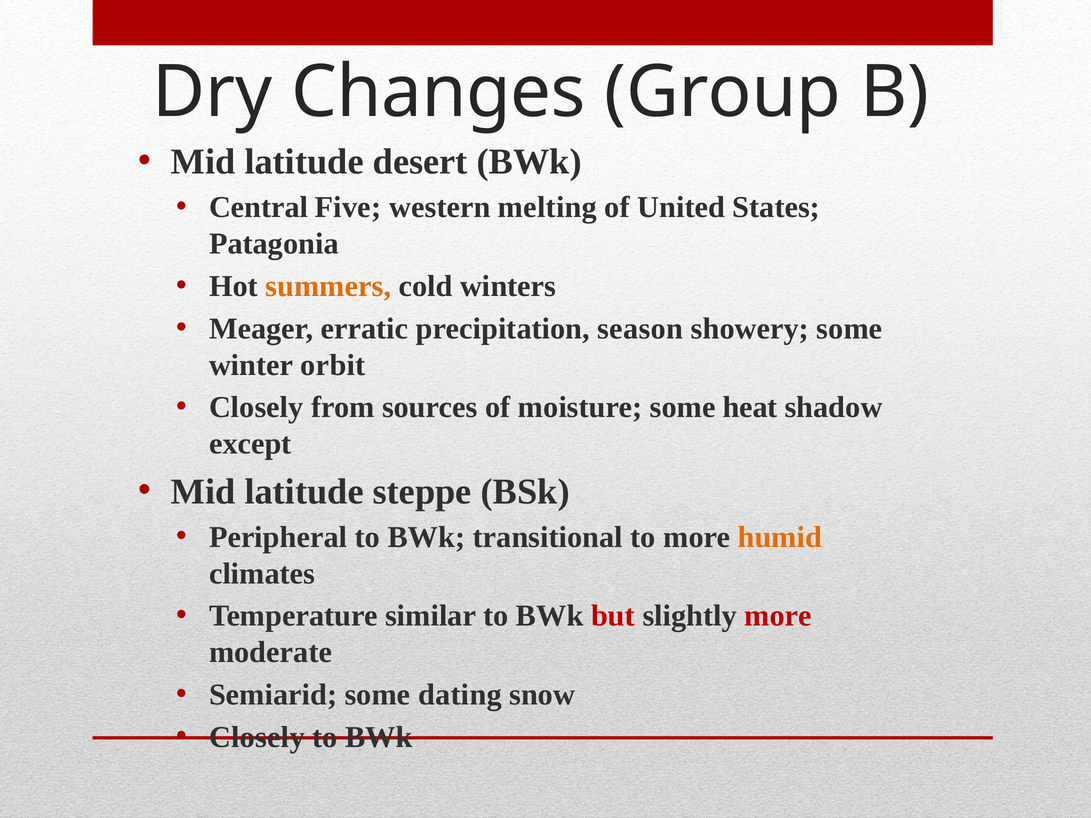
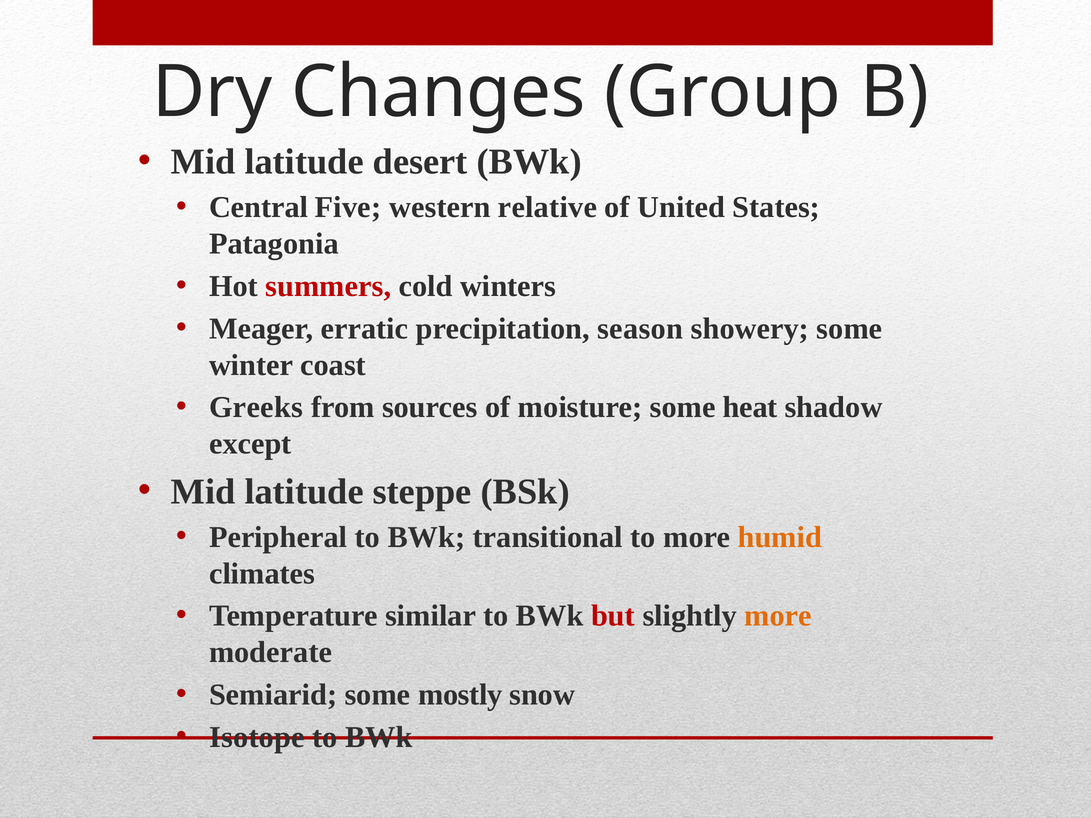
melting: melting -> relative (548, 208)
summers colour: orange -> red (328, 286)
orbit: orbit -> coast (333, 365)
Closely: Closely -> Greeks (256, 408)
more colour: red -> orange (778, 616)
dating: dating -> mostly (460, 695)
Closely: Closely -> Isotope (257, 737)
